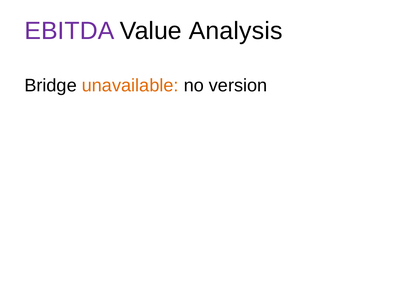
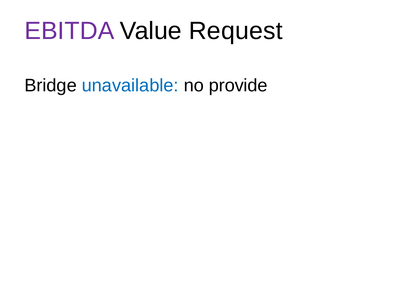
Analysis: Analysis -> Request (236, 31)
unavailable colour: orange -> blue (130, 86)
version: version -> provide (238, 86)
